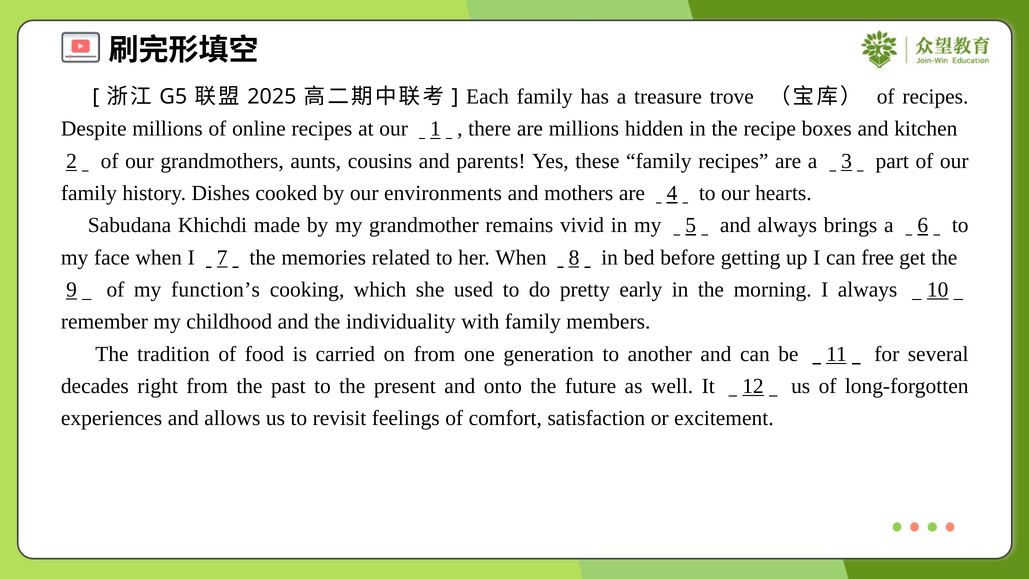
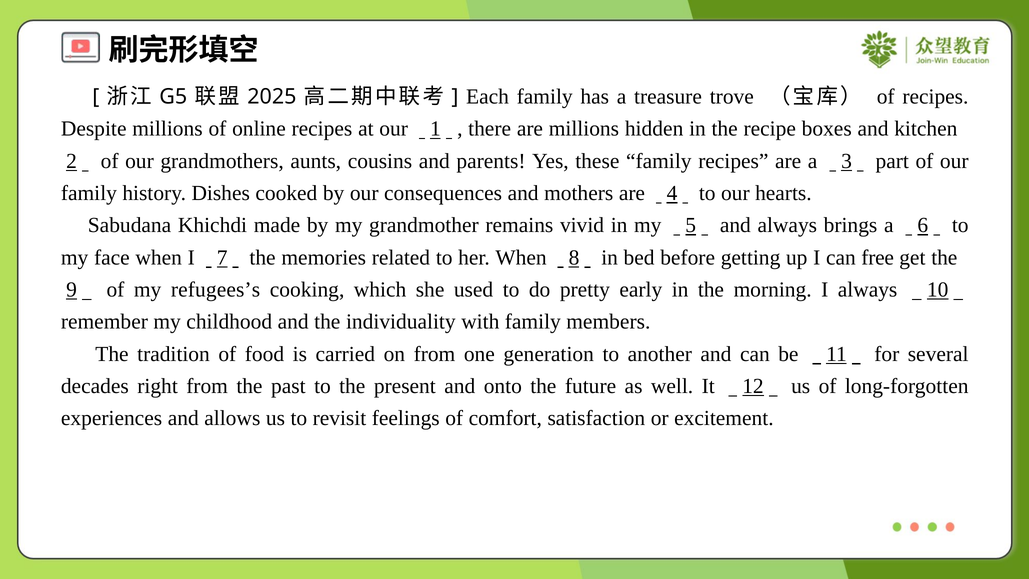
environments: environments -> consequences (443, 193)
function’s: function’s -> refugees’s (216, 290)
